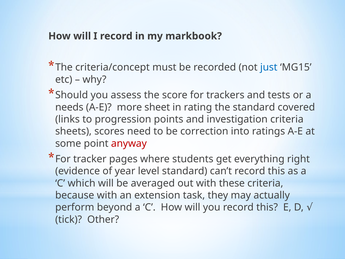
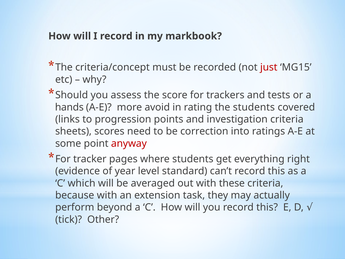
just colour: blue -> red (269, 67)
needs: needs -> hands (69, 107)
sheet: sheet -> avoid (157, 107)
the standard: standard -> students (254, 107)
